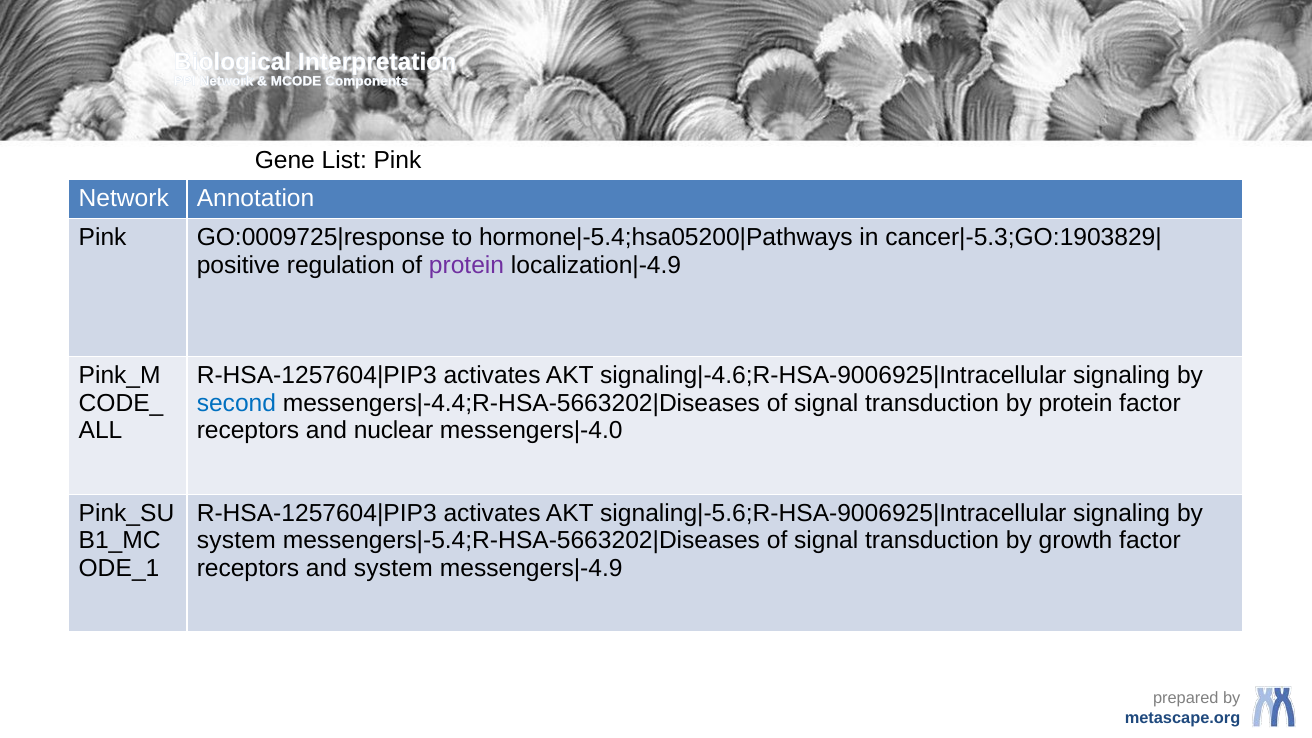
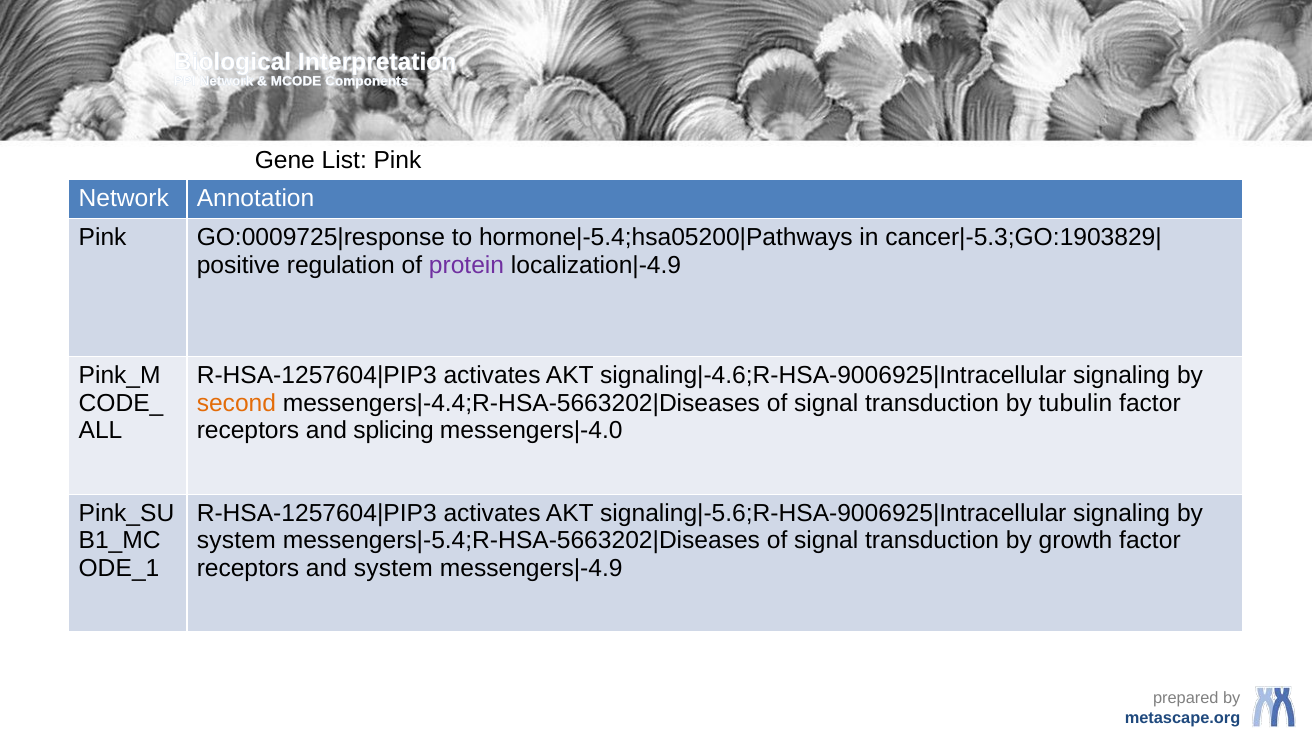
second colour: blue -> orange (236, 403)
by protein: protein -> tubulin (1075, 403)
nuclear: nuclear -> splicing (394, 431)
